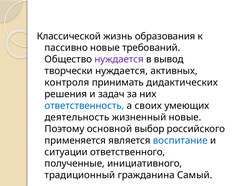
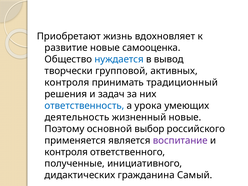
Классической: Классической -> Приобретают (69, 36)
образования: образования -> вдохновляет (165, 36)
пассивно: пассивно -> развитие (66, 48)
требований: требований -> самооценка (151, 48)
нуждается colour: purple -> blue (119, 59)
творчески нуждается: нуждается -> групповой (122, 71)
дидактических: дидактических -> традиционный (182, 83)
своих: своих -> урока (148, 106)
воспитание colour: blue -> purple (180, 140)
ситуации: ситуации -> контроля (66, 152)
традиционный: традиционный -> дидактических (80, 175)
